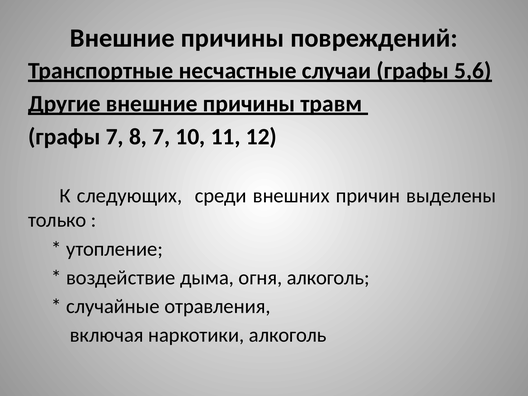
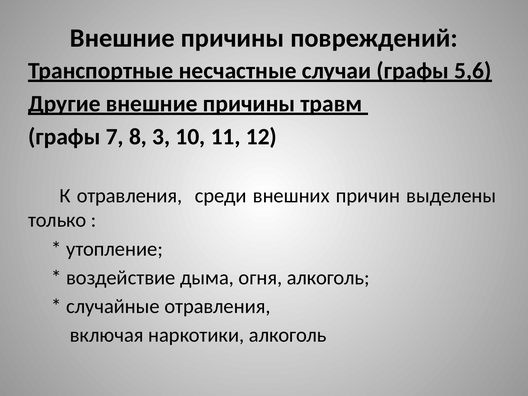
8 7: 7 -> 3 (161, 137)
К следующих: следующих -> отравления (130, 196)
